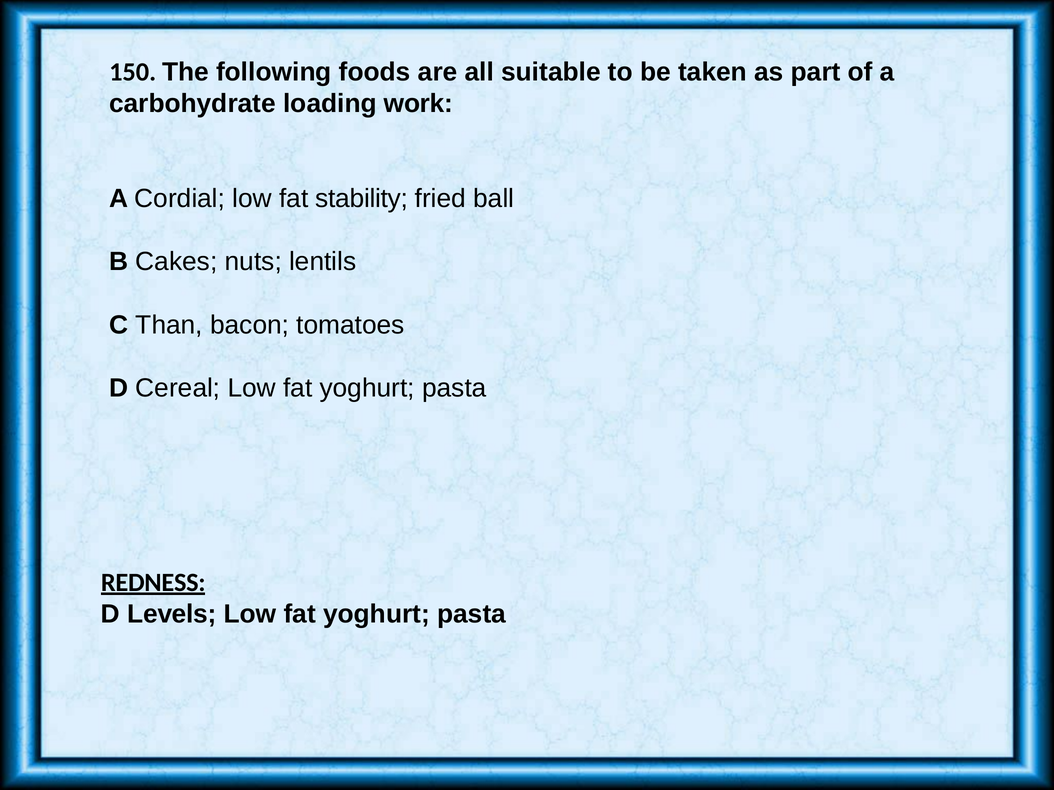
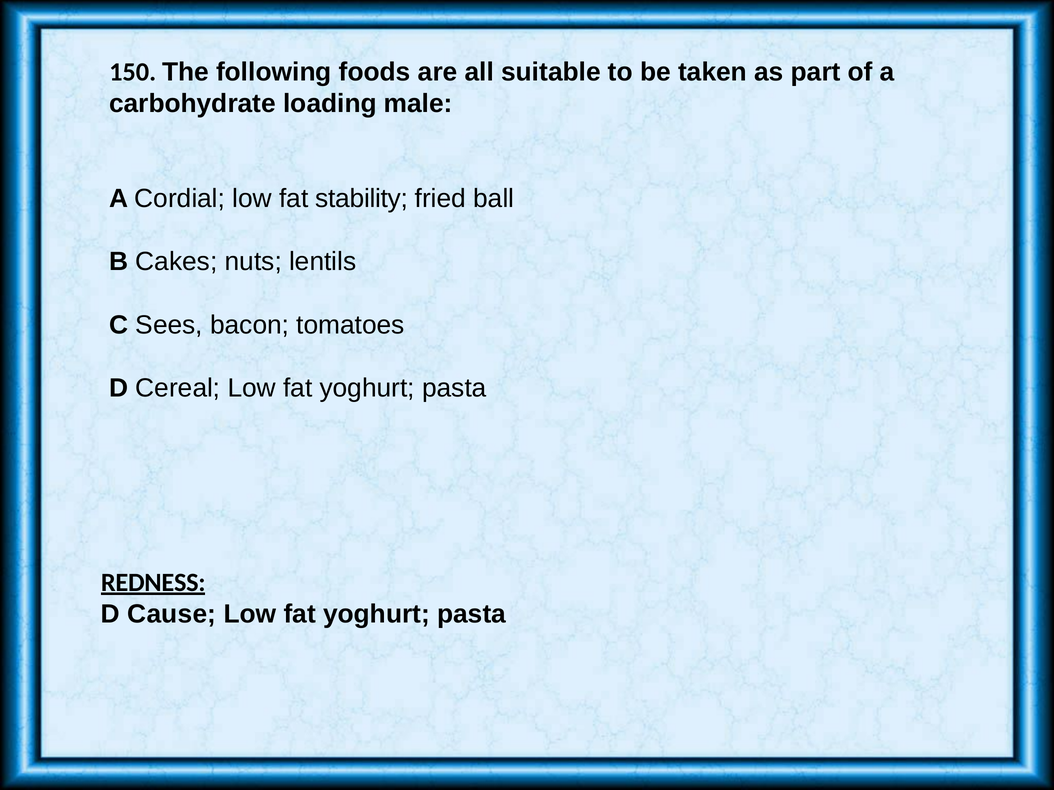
work: work -> male (418, 104)
Than: Than -> Sees (169, 325)
Levels: Levels -> Cause (172, 614)
